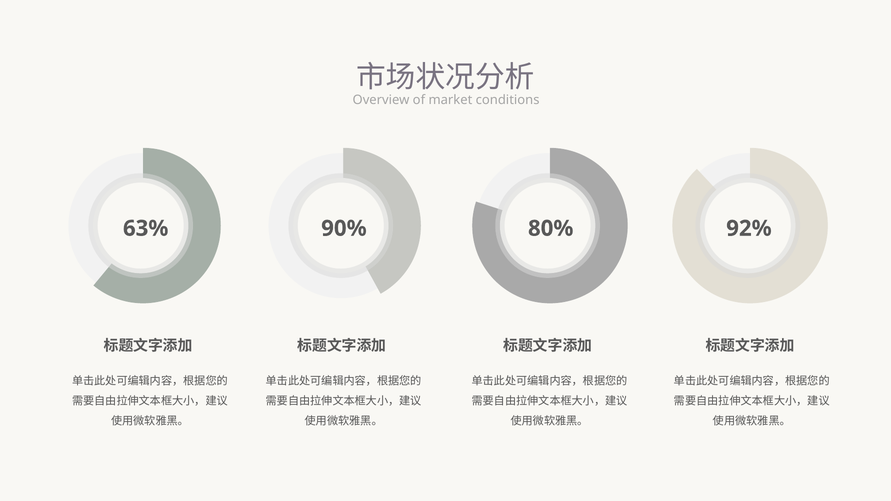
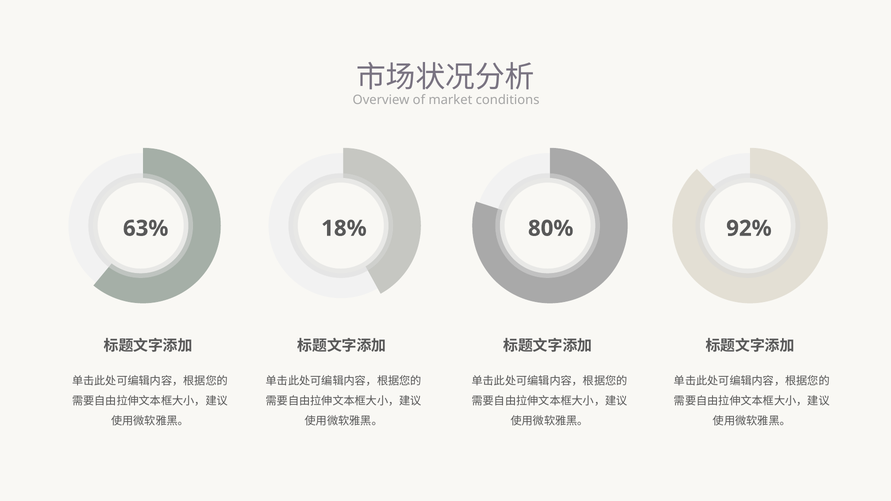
90%: 90% -> 18% (344, 229)
